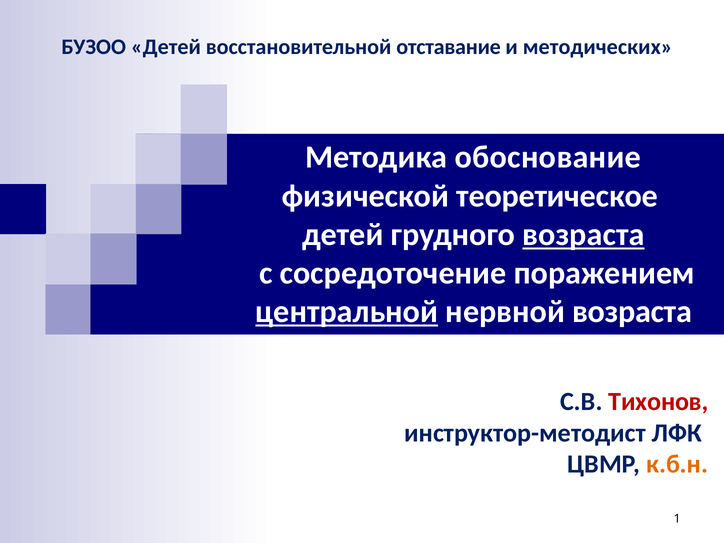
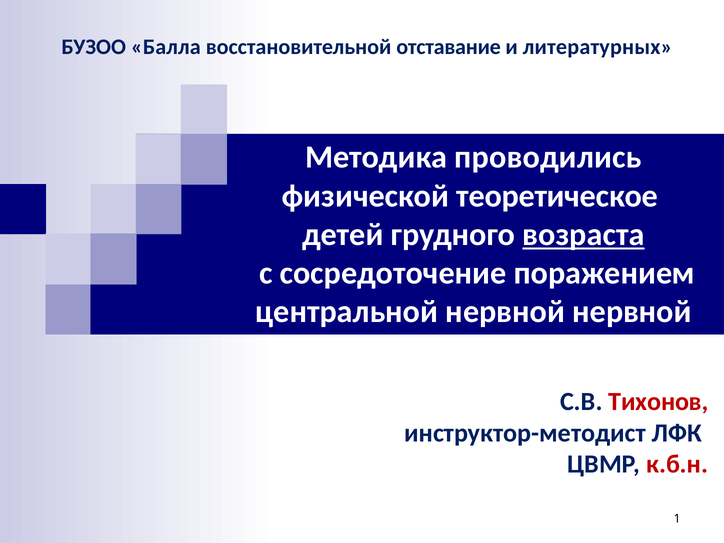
БУЗОО Детей: Детей -> Балла (166, 47)
методических: методических -> литературных (598, 47)
обоснование: обоснование -> проводились (548, 157)
центральной underline: present -> none (347, 312)
нервной возраста: возраста -> нервной (632, 312)
к.б.н colour: orange -> red (677, 464)
